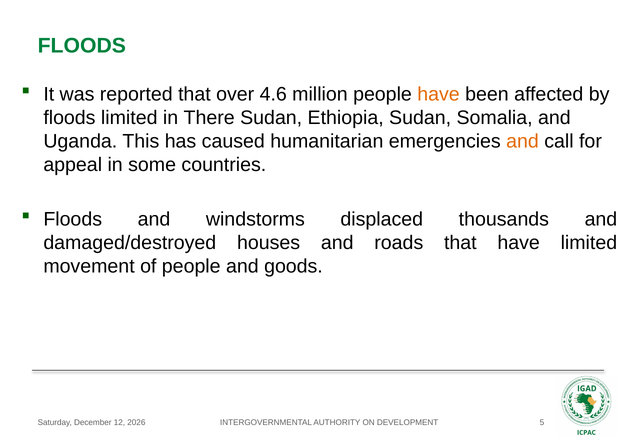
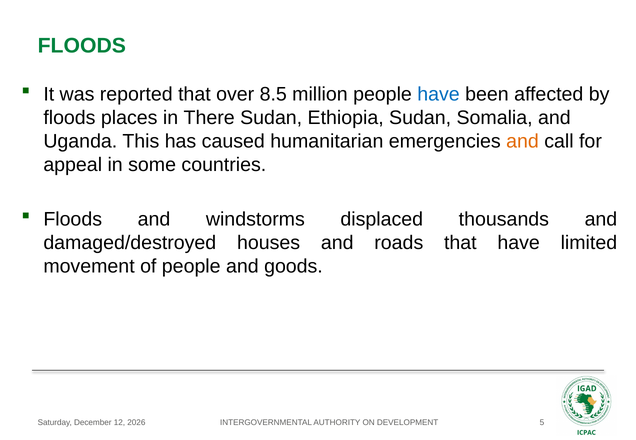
4.6: 4.6 -> 8.5 (273, 94)
have colour: orange -> blue (439, 94)
floods limited: limited -> places (129, 118)
